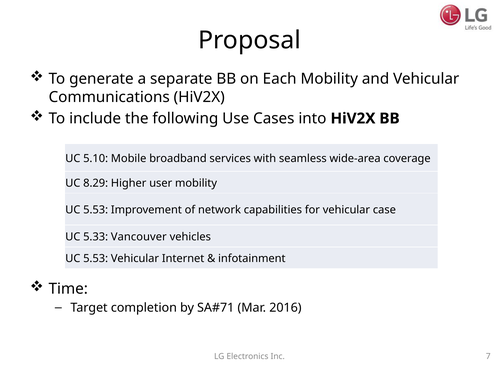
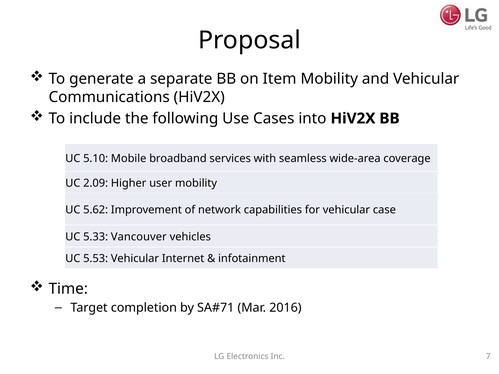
Each: Each -> Item (280, 79)
8.29: 8.29 -> 2.09 (96, 183)
5.53: 5.53 -> 5.62 (96, 210)
